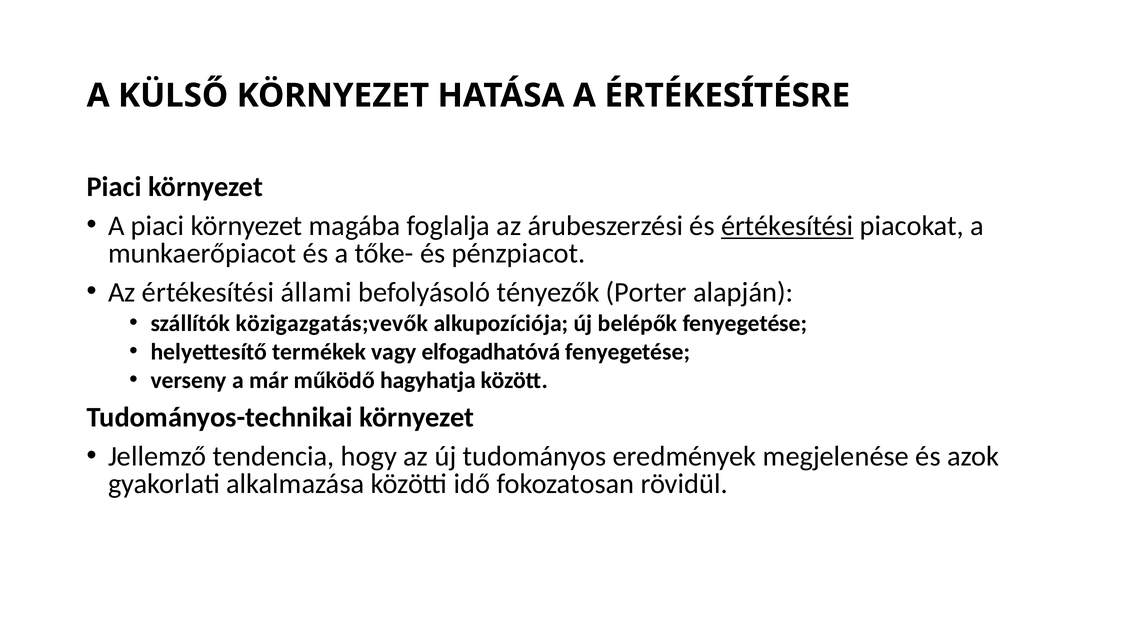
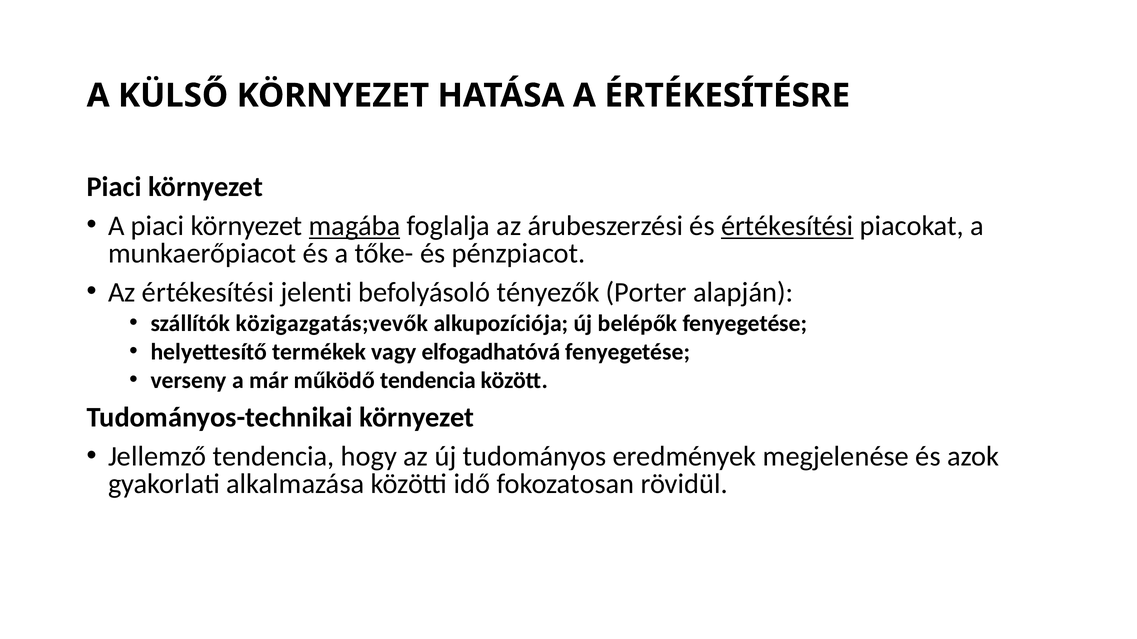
magába underline: none -> present (355, 226)
állami: állami -> jelenti (316, 293)
működő hagyhatja: hagyhatja -> tendencia (428, 381)
